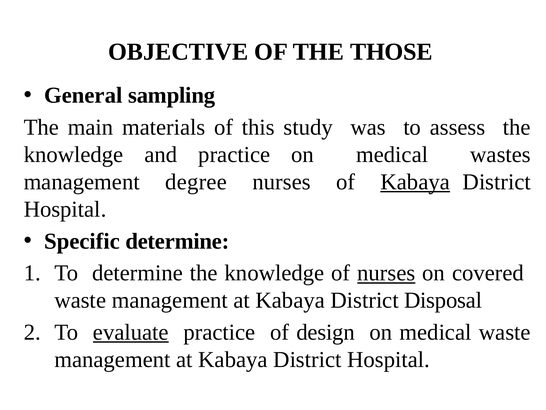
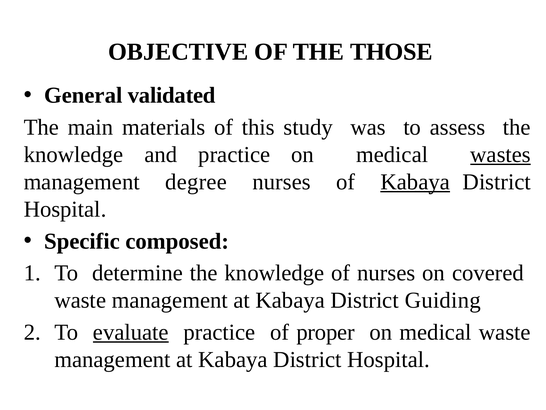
sampling: sampling -> validated (172, 95)
wastes underline: none -> present (500, 154)
Specific determine: determine -> composed (177, 241)
nurses underline: present -> none (386, 273)
Disposal: Disposal -> Guiding (443, 300)
design: design -> proper (326, 332)
